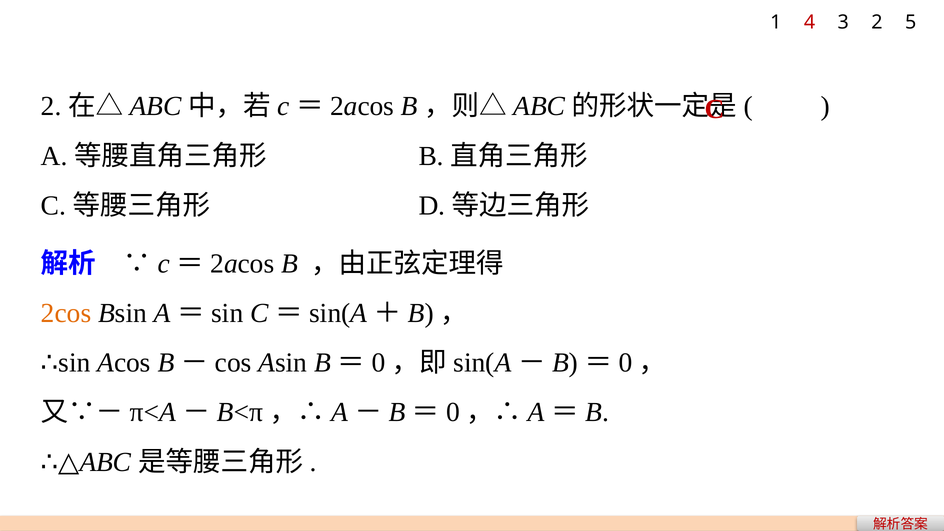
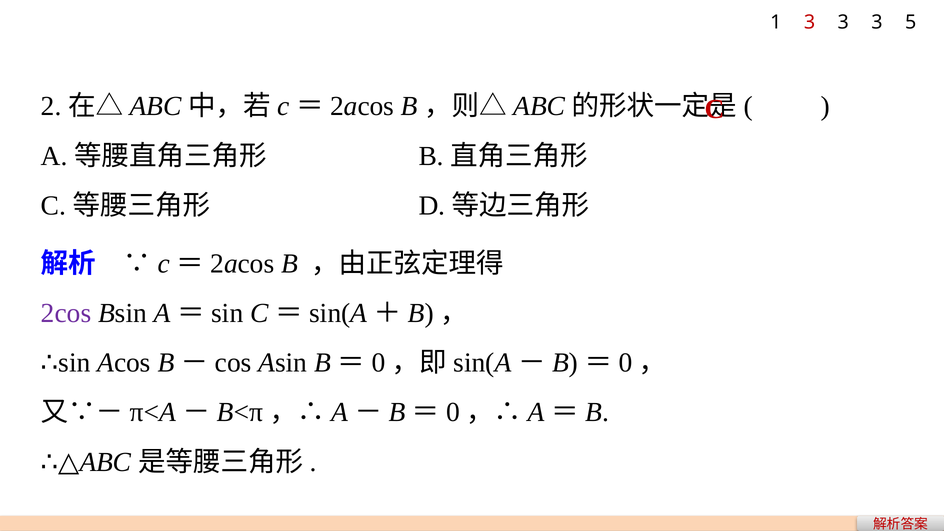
1 4: 4 -> 3 (810, 22)
2: 2 -> 3 (877, 22)
2cos colour: orange -> purple (66, 313)
